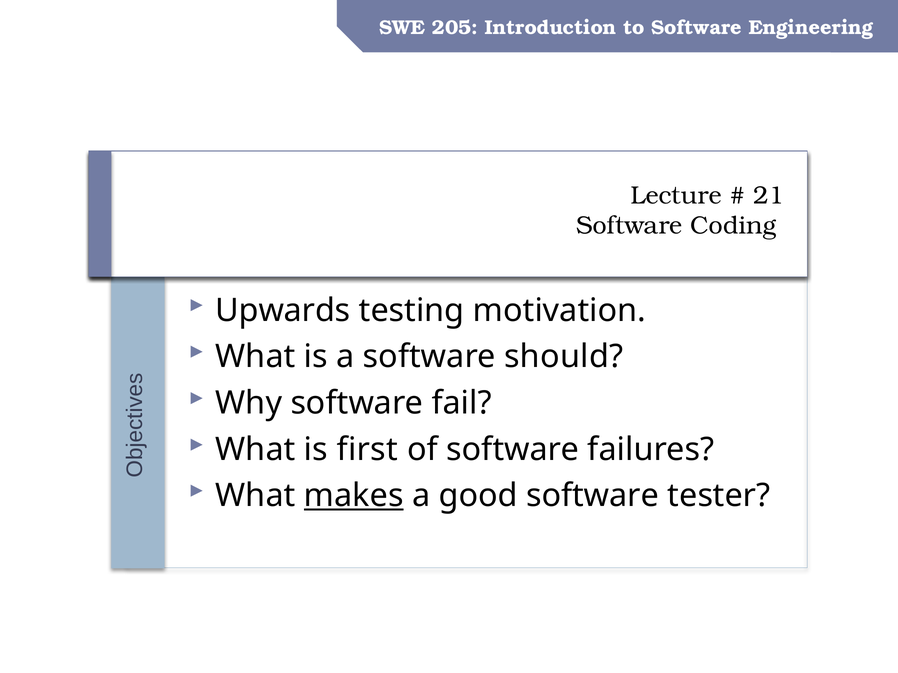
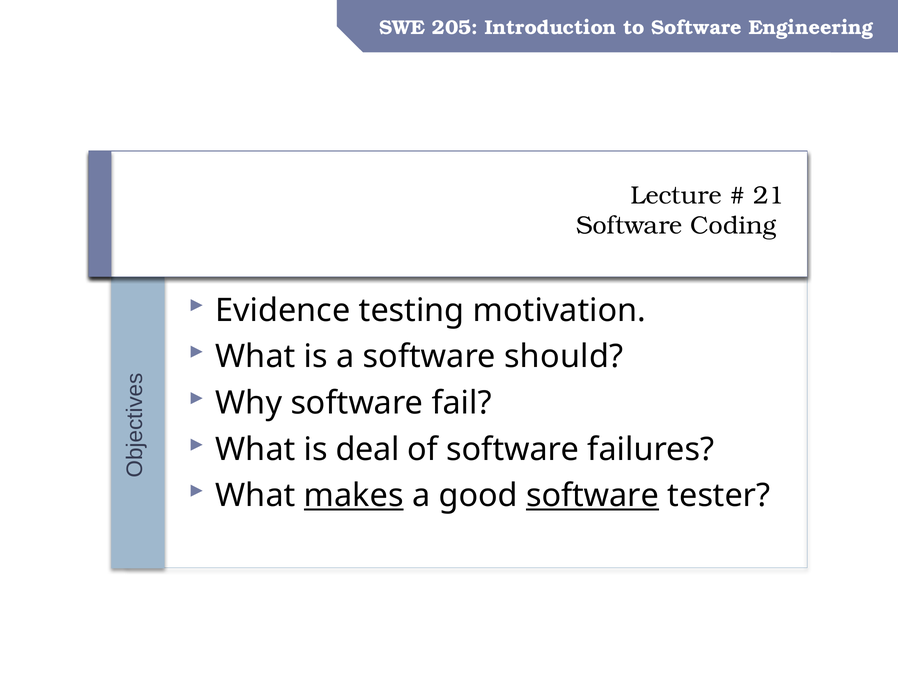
Upwards: Upwards -> Evidence (283, 311)
first: first -> deal (368, 450)
software underline: none -> present (593, 496)
